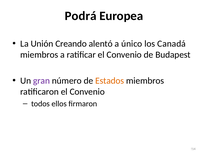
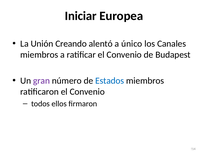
Podrá: Podrá -> Iniciar (81, 16)
Canadá: Canadá -> Canales (172, 44)
Estados colour: orange -> blue (110, 81)
